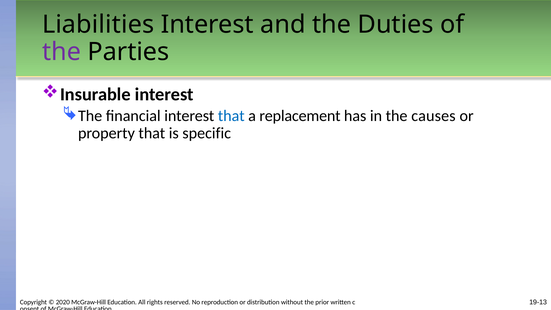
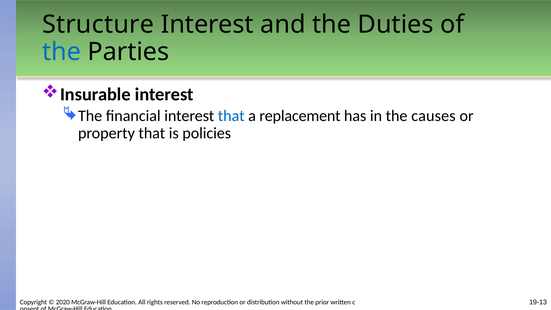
Liabilities: Liabilities -> Structure (98, 24)
the colour: purple -> blue (61, 52)
specific: specific -> policies (207, 133)
